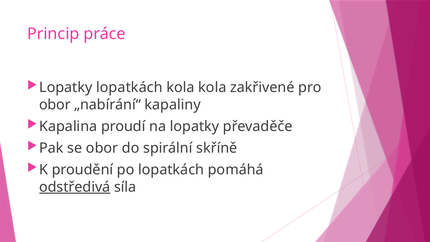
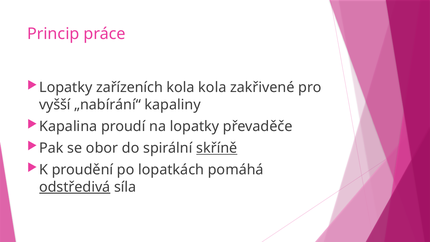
Lopatky lopatkách: lopatkách -> zařízeních (129, 87)
obor: obor -> vyšší (55, 105)
skříně underline: none -> present (217, 148)
